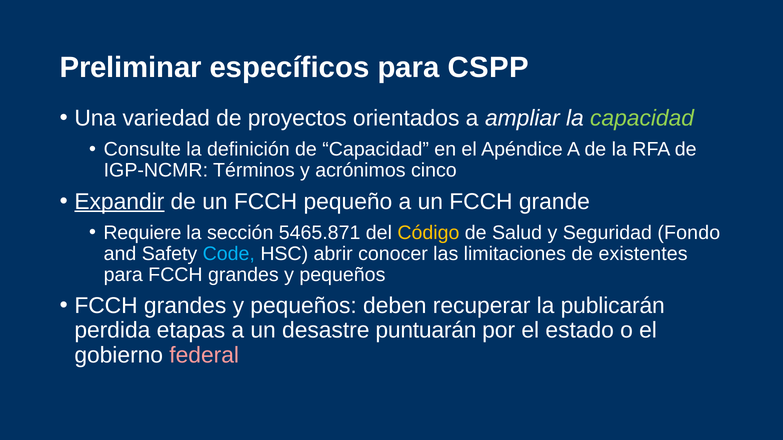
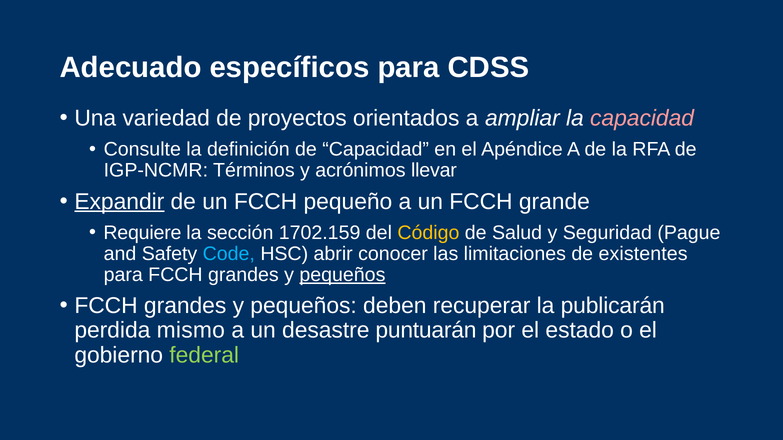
Preliminar: Preliminar -> Adecuado (131, 68)
CSPP: CSPP -> CDSS (488, 68)
capacidad colour: light green -> pink (642, 118)
cinco: cinco -> llevar (434, 171)
5465.871: 5465.871 -> 1702.159 (320, 233)
Fondo: Fondo -> Pague (689, 233)
pequeños underline: none -> present (342, 275)
etapas: etapas -> mismo (191, 331)
federal colour: pink -> light green (204, 355)
